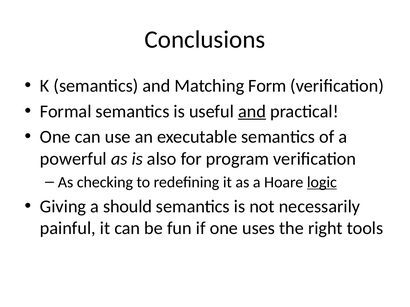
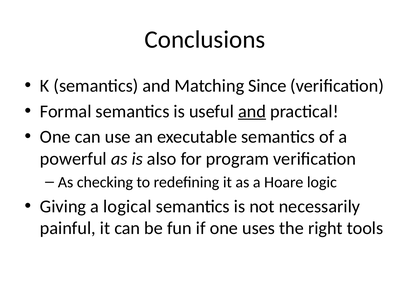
Form: Form -> Since (267, 86)
logic underline: present -> none (322, 182)
should: should -> logical (127, 207)
